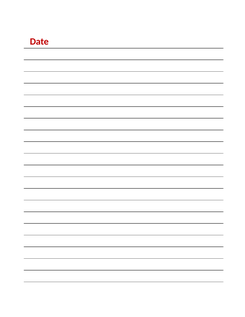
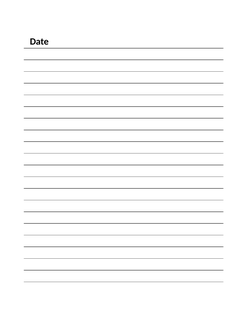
Date colour: red -> black (39, 41)
